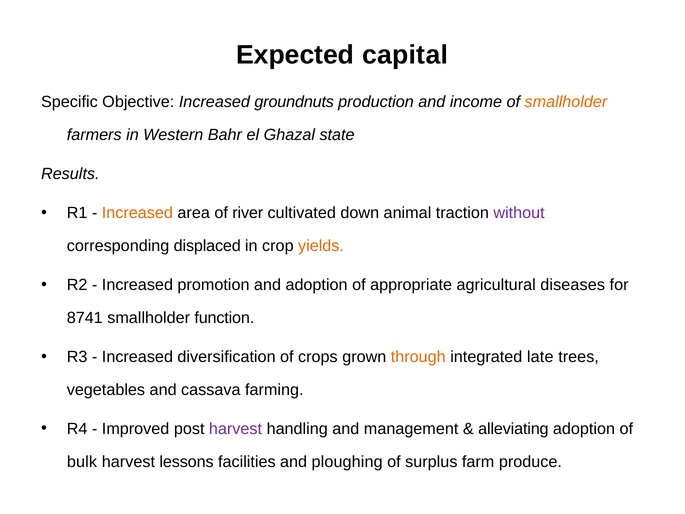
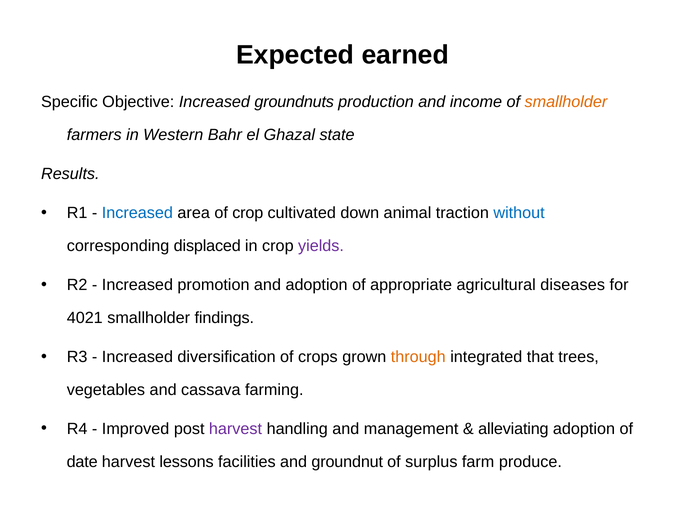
capital: capital -> earned (405, 55)
Increased colour: orange -> blue (137, 213)
of river: river -> crop (248, 213)
without colour: purple -> blue (519, 213)
yields colour: orange -> purple (321, 246)
8741: 8741 -> 4021 (85, 318)
function: function -> findings (224, 318)
late: late -> that (540, 357)
bulk: bulk -> date (82, 462)
ploughing: ploughing -> groundnut (347, 462)
